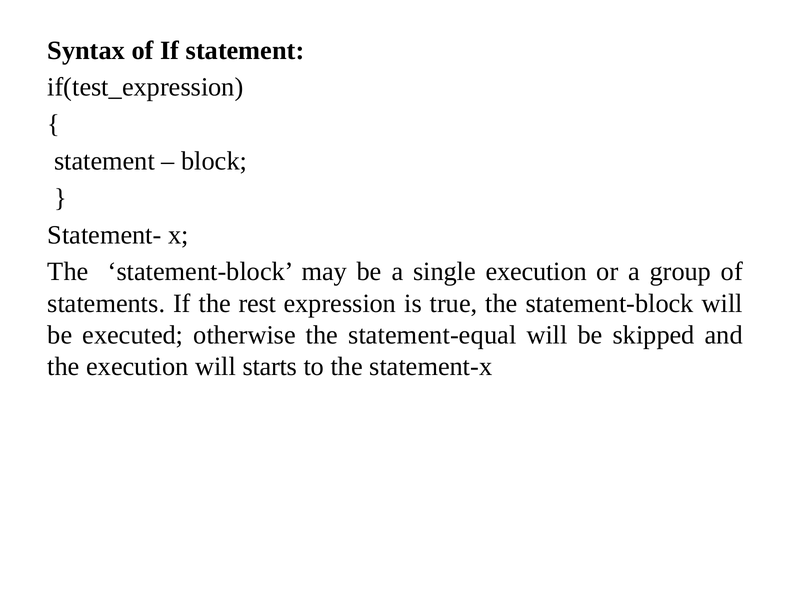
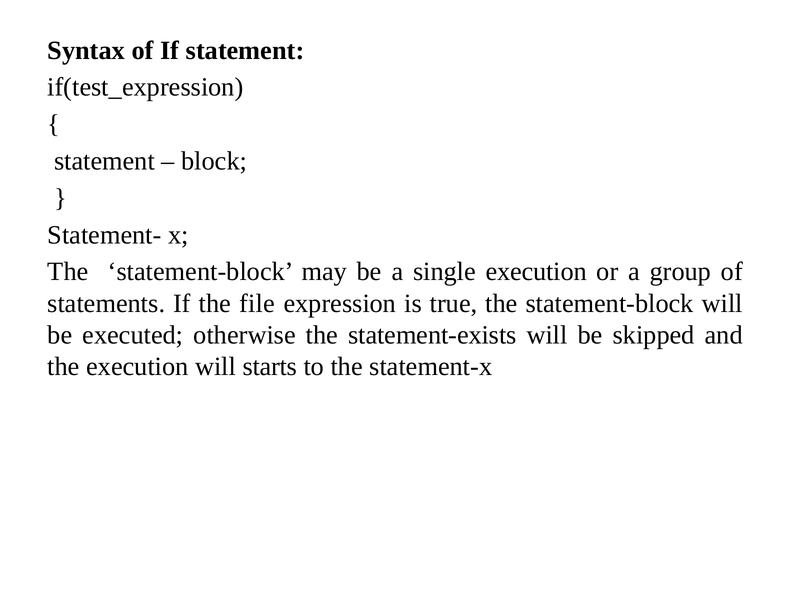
rest: rest -> file (257, 303)
statement-equal: statement-equal -> statement-exists (432, 335)
